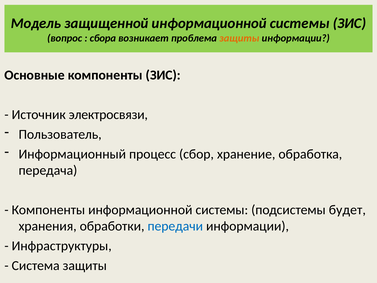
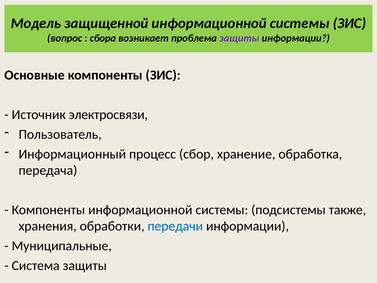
защиты colour: orange -> purple (239, 38)
будет: будет -> также (347, 210)
Инфраструктуры: Инфраструктуры -> Муниципальные (62, 246)
